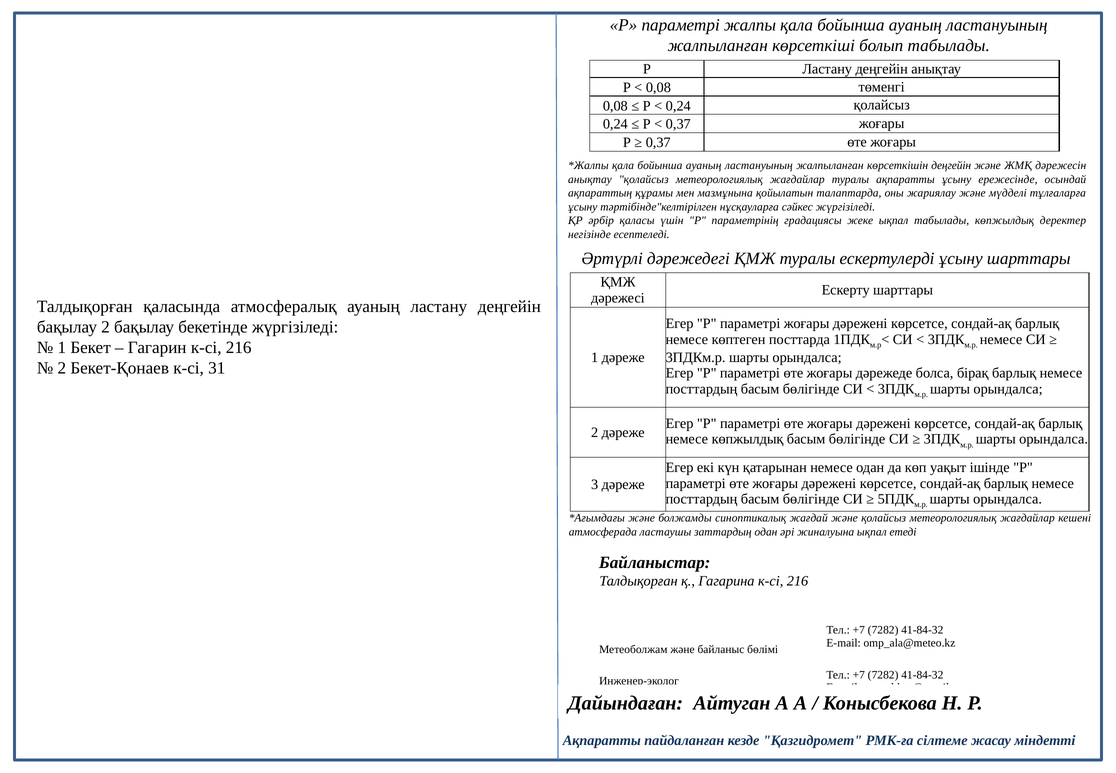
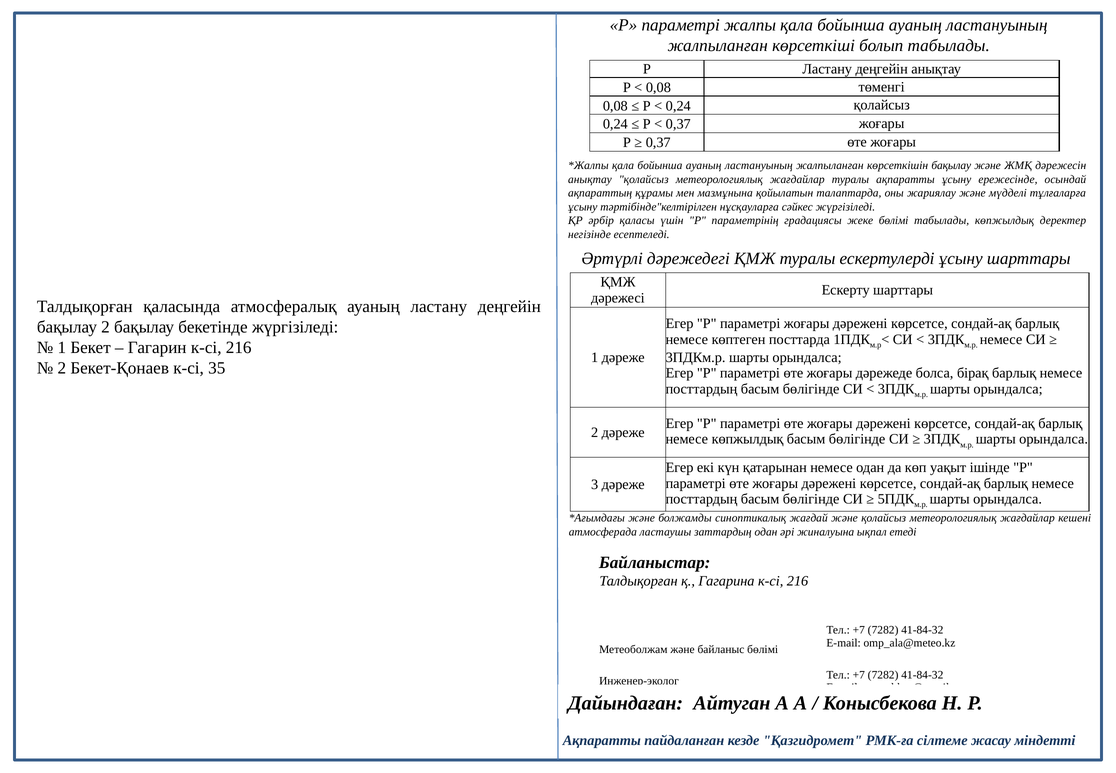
көрсеткішін деңгейін: деңгейін -> бақылау (951, 166)
жеке ықпал: ықпал -> бөлімі (894, 220)
31: 31 -> 35 (217, 368)
